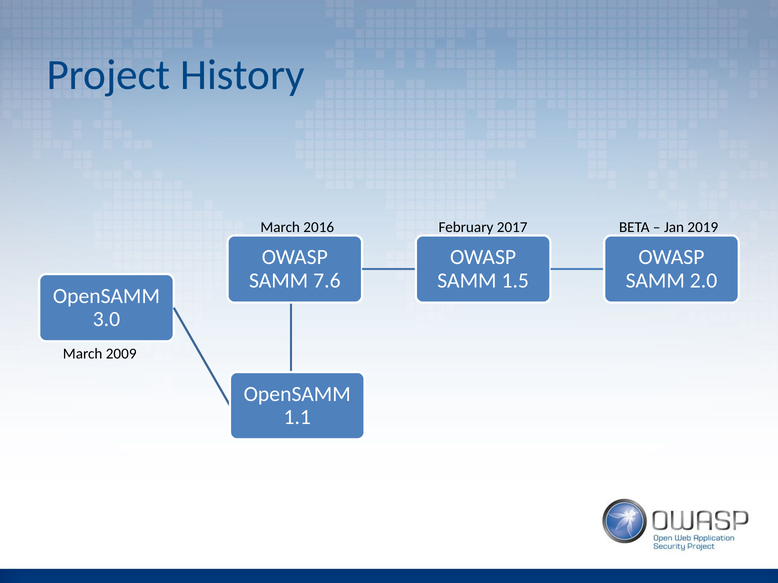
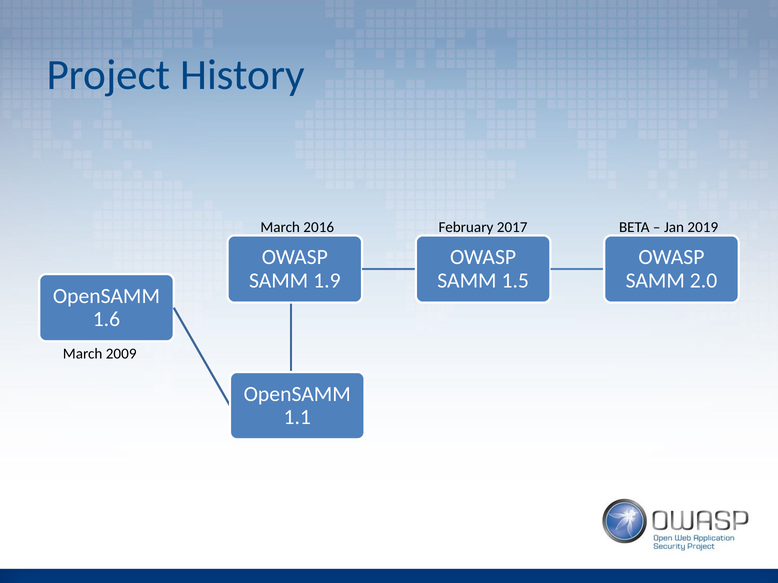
7.6: 7.6 -> 1.9 (327, 281)
3.0: 3.0 -> 1.6 (106, 320)
